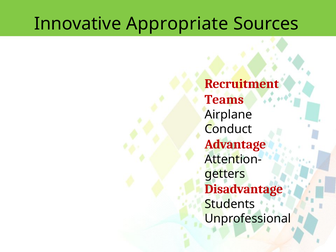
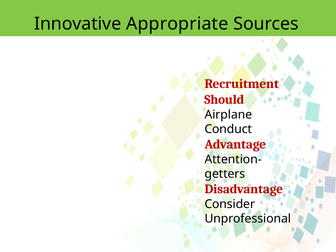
Teams: Teams -> Should (224, 100)
Students: Students -> Consider (230, 204)
